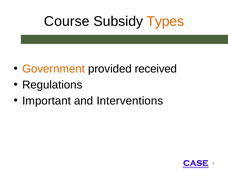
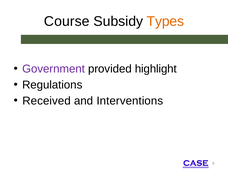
Government colour: orange -> purple (54, 69)
received: received -> highlight (156, 69)
Important: Important -> Received (47, 101)
